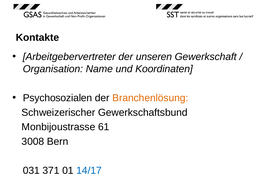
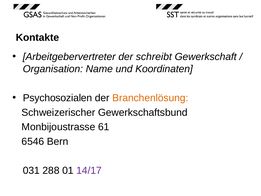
unseren: unseren -> schreibt (154, 57)
3008: 3008 -> 6546 (33, 141)
371: 371 -> 288 (51, 170)
14/17 colour: blue -> purple (89, 170)
